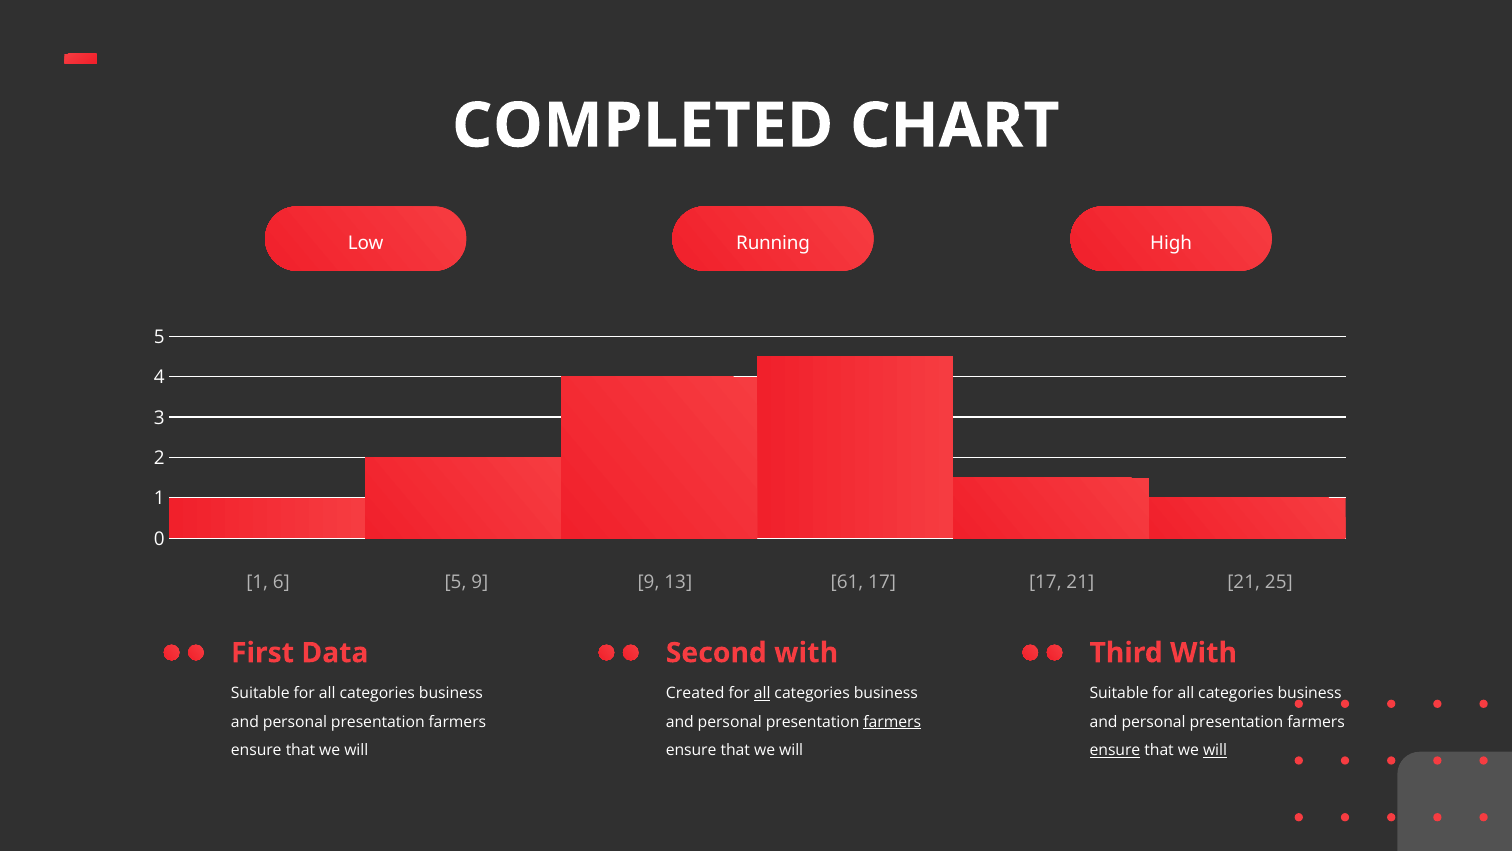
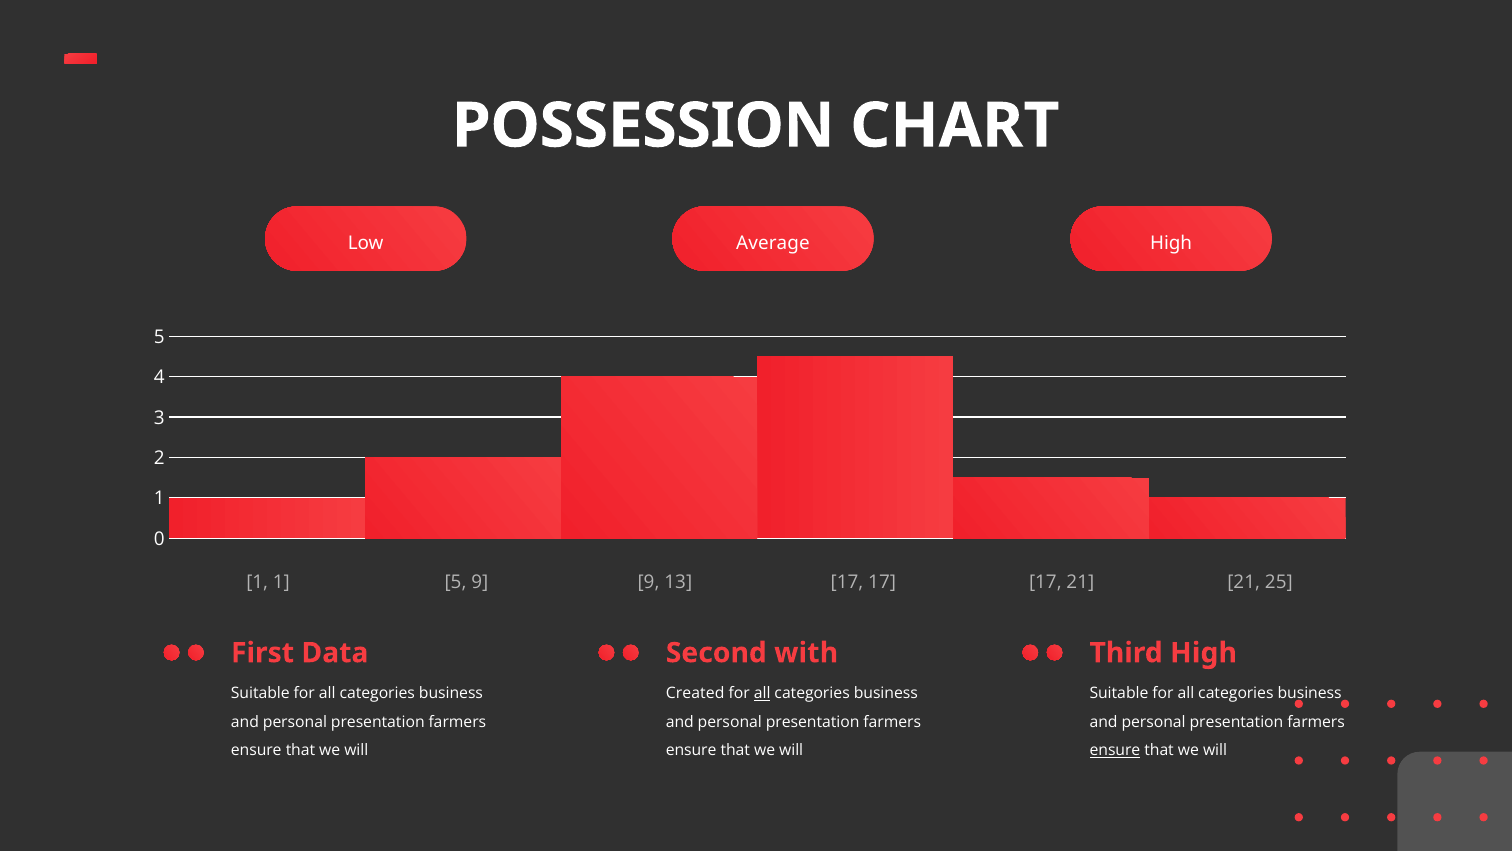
COMPLETED: COMPLETED -> POSSESSION (643, 126)
Running: Running -> Average (773, 243)
1 6: 6 -> 1 (281, 581)
61: 61 -> 17 (847, 581)
Third With: With -> High (1204, 653)
farmers underline: present -> none (892, 722)
will underline: present -> none (1215, 750)
